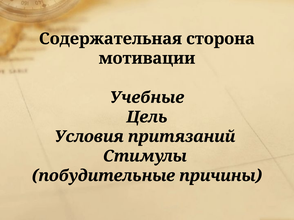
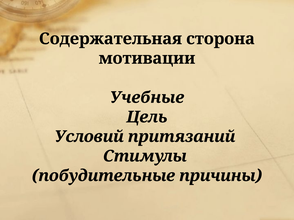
Условия: Условия -> Условий (89, 137)
